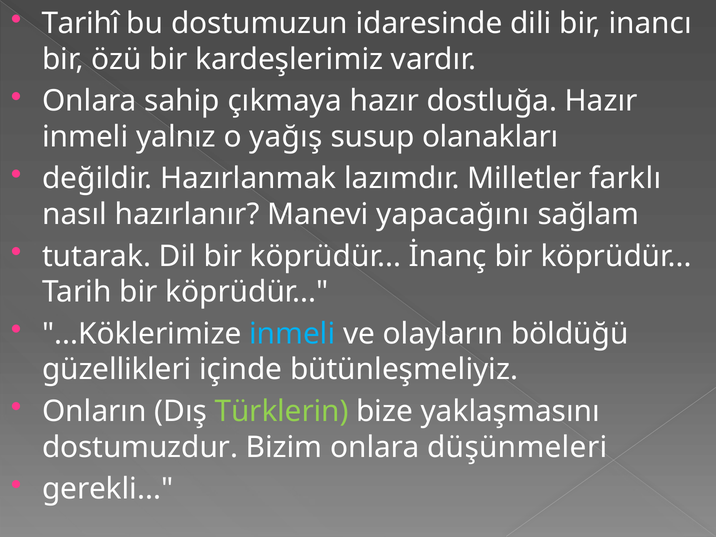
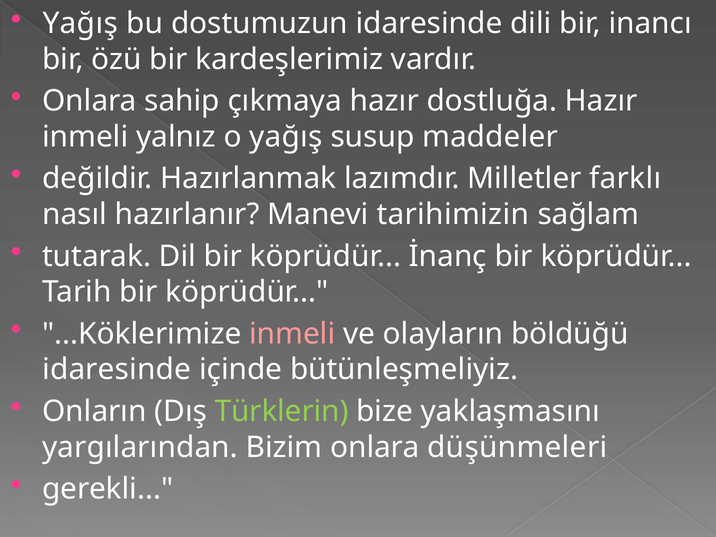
Tarihî: Tarihî -> Yağış (80, 24)
olanakları: olanakları -> maddeler (490, 137)
yapacağını: yapacağını -> tarihimizin (453, 214)
inmeli colour: light blue -> pink (292, 334)
güzellikleri: güzellikleri -> idaresinde (117, 370)
dostumuzdur: dostumuzdur -> yargılarından (140, 447)
